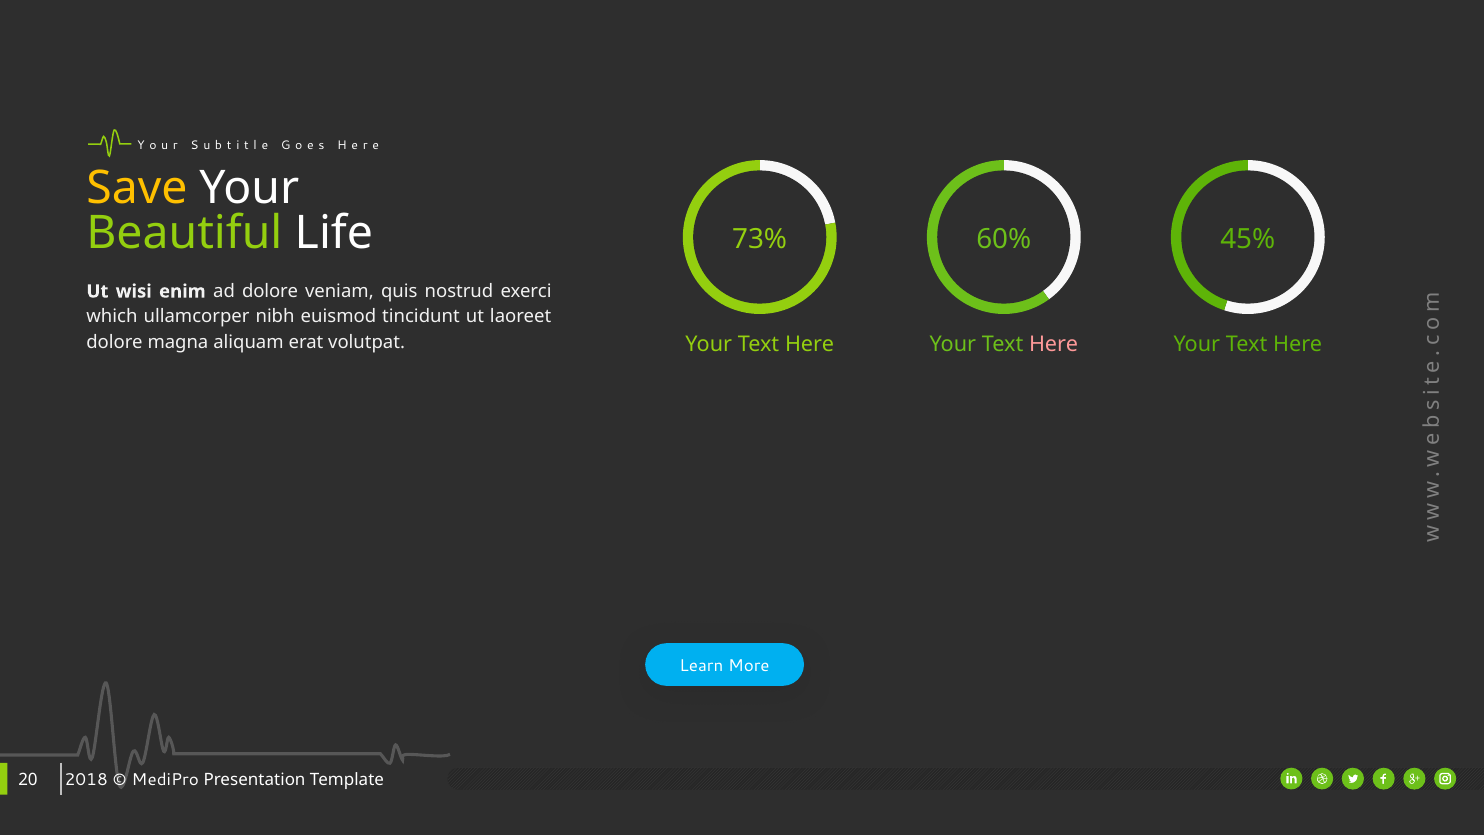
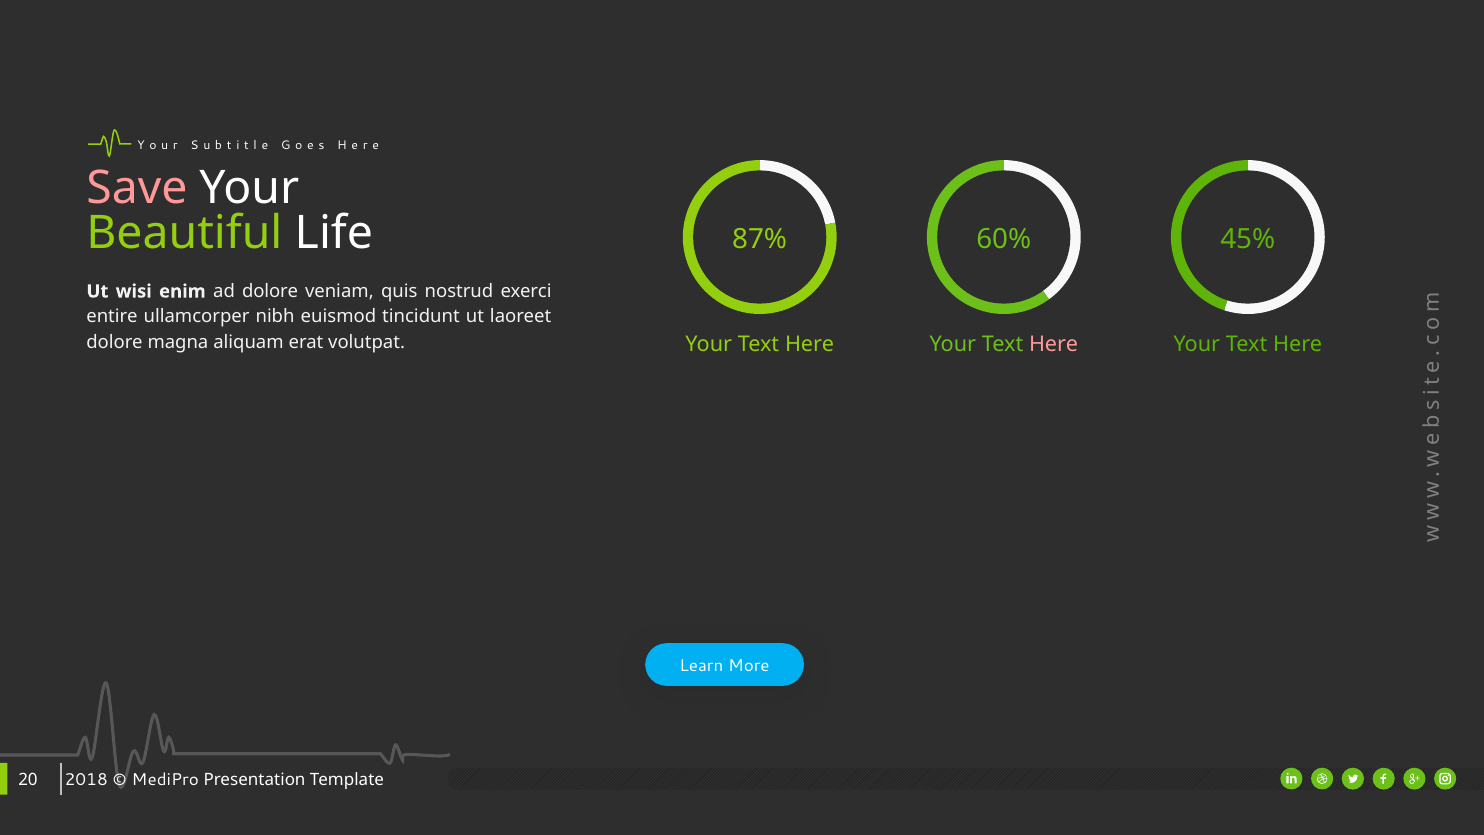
Save colour: yellow -> pink (137, 188)
73%: 73% -> 87% (760, 239)
which: which -> entire (112, 317)
